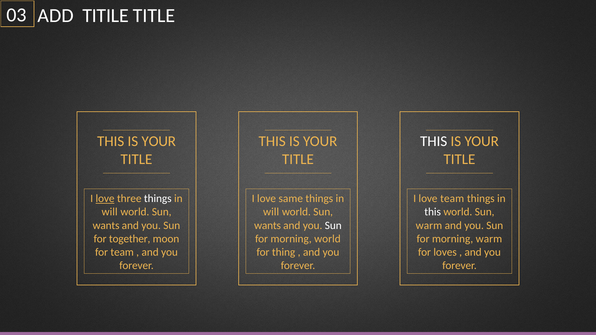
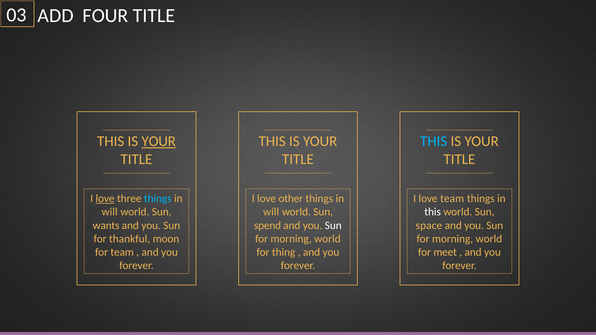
TITILE: TITILE -> FOUR (105, 16)
YOUR underline: none -> present (159, 141)
THIS colour: white -> light blue (434, 141)
things colour: white -> light blue (158, 199)
same: same -> other (291, 199)
wants: wants -> spend (268, 226)
warm: warm -> space (429, 226)
together: together -> thankful (130, 239)
warm: warm -> world (489, 239)
loves: loves -> meet (445, 252)
